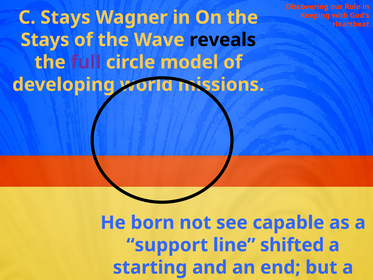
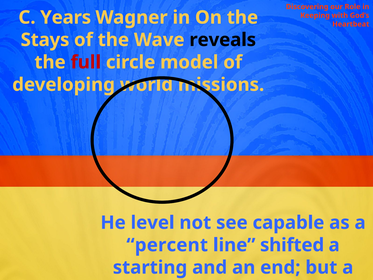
C Stays: Stays -> Years (66, 17)
full colour: purple -> red (86, 62)
born: born -> level (153, 223)
support: support -> percent (167, 245)
